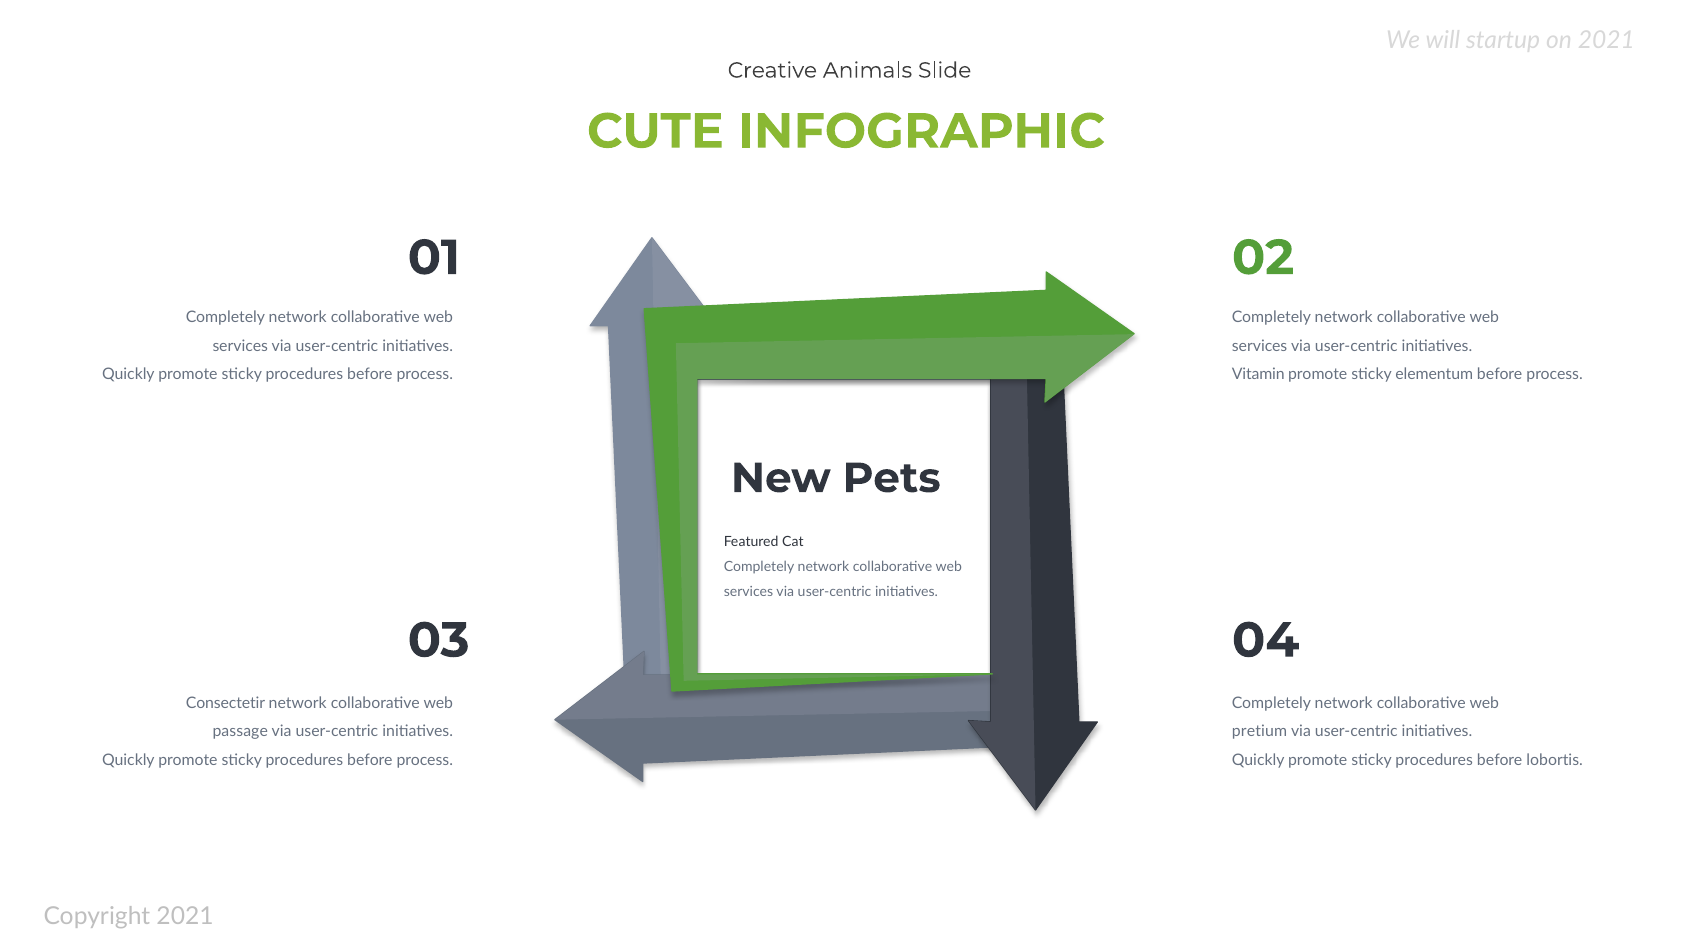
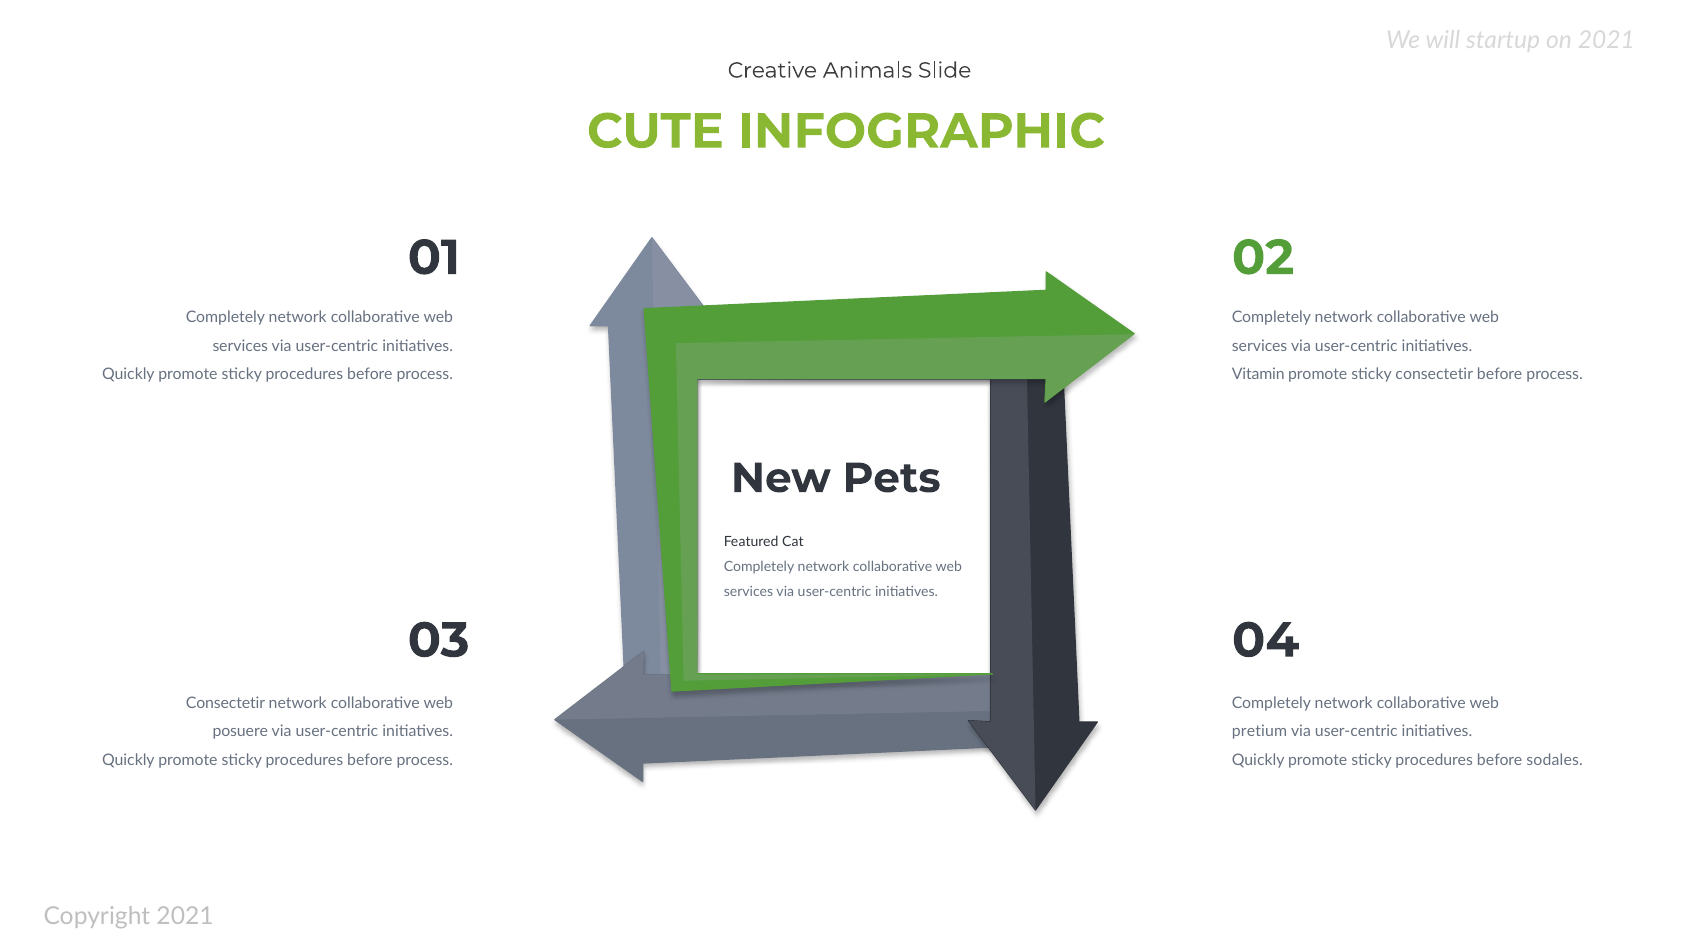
sticky elementum: elementum -> consectetir (1434, 375)
passage: passage -> posuere (240, 732)
lobortis: lobortis -> sodales (1555, 760)
